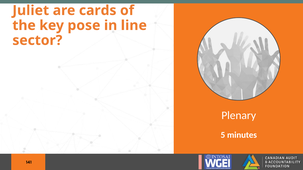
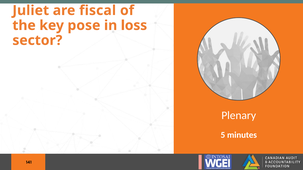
cards: cards -> fiscal (98, 10)
line: line -> loss (134, 25)
